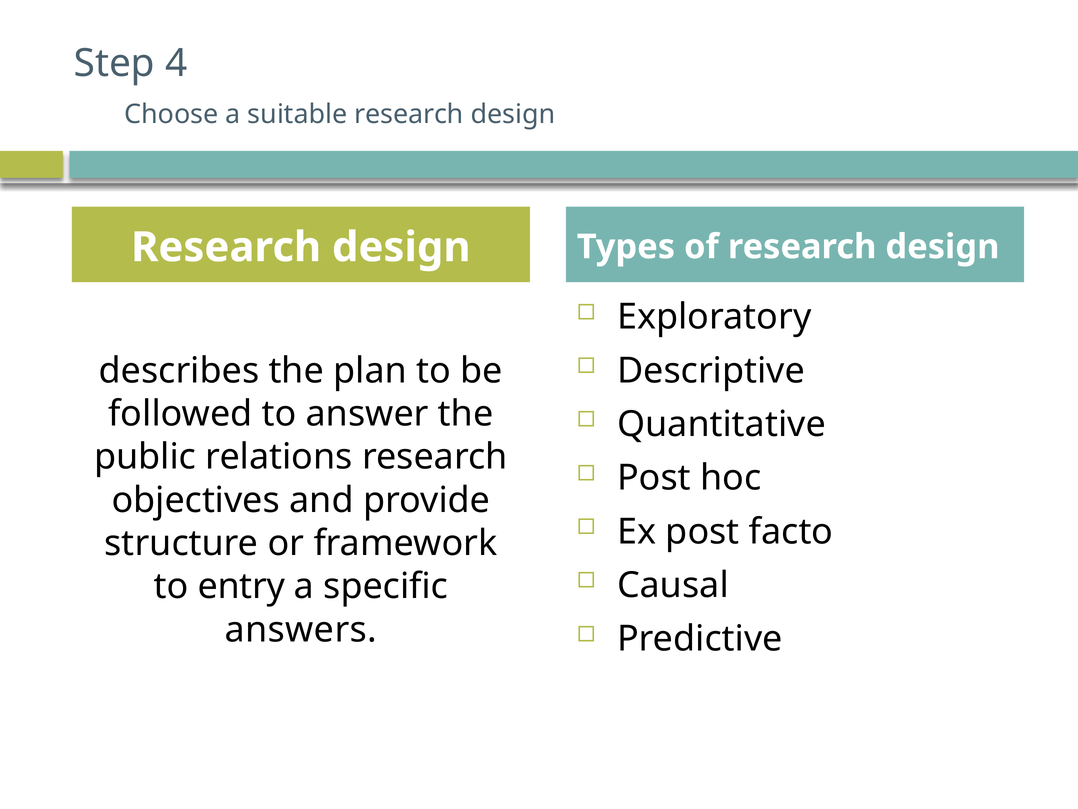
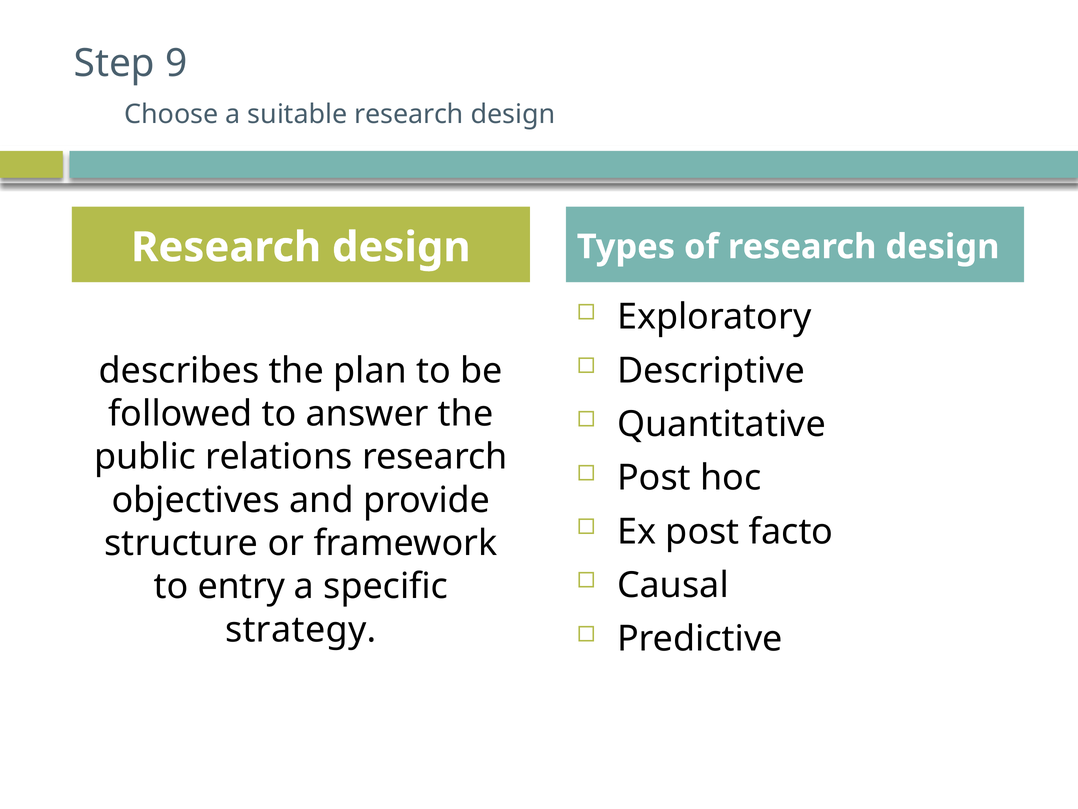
4: 4 -> 9 (176, 64)
answers: answers -> strategy (301, 629)
